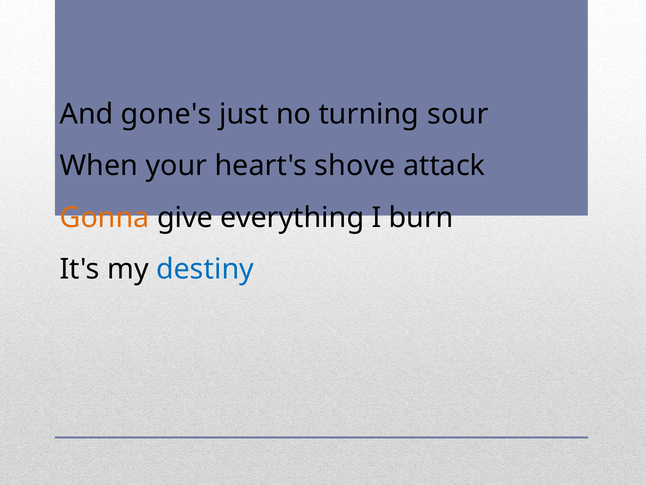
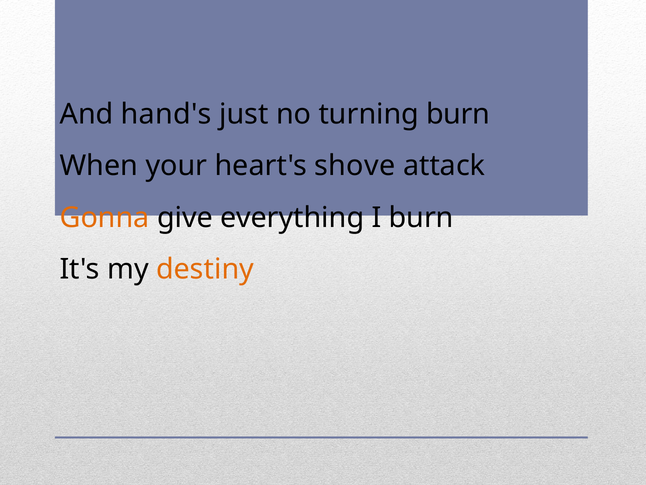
gone's: gone's -> hand's (166, 114)
turning sour: sour -> burn (458, 114)
destiny colour: blue -> orange (205, 269)
